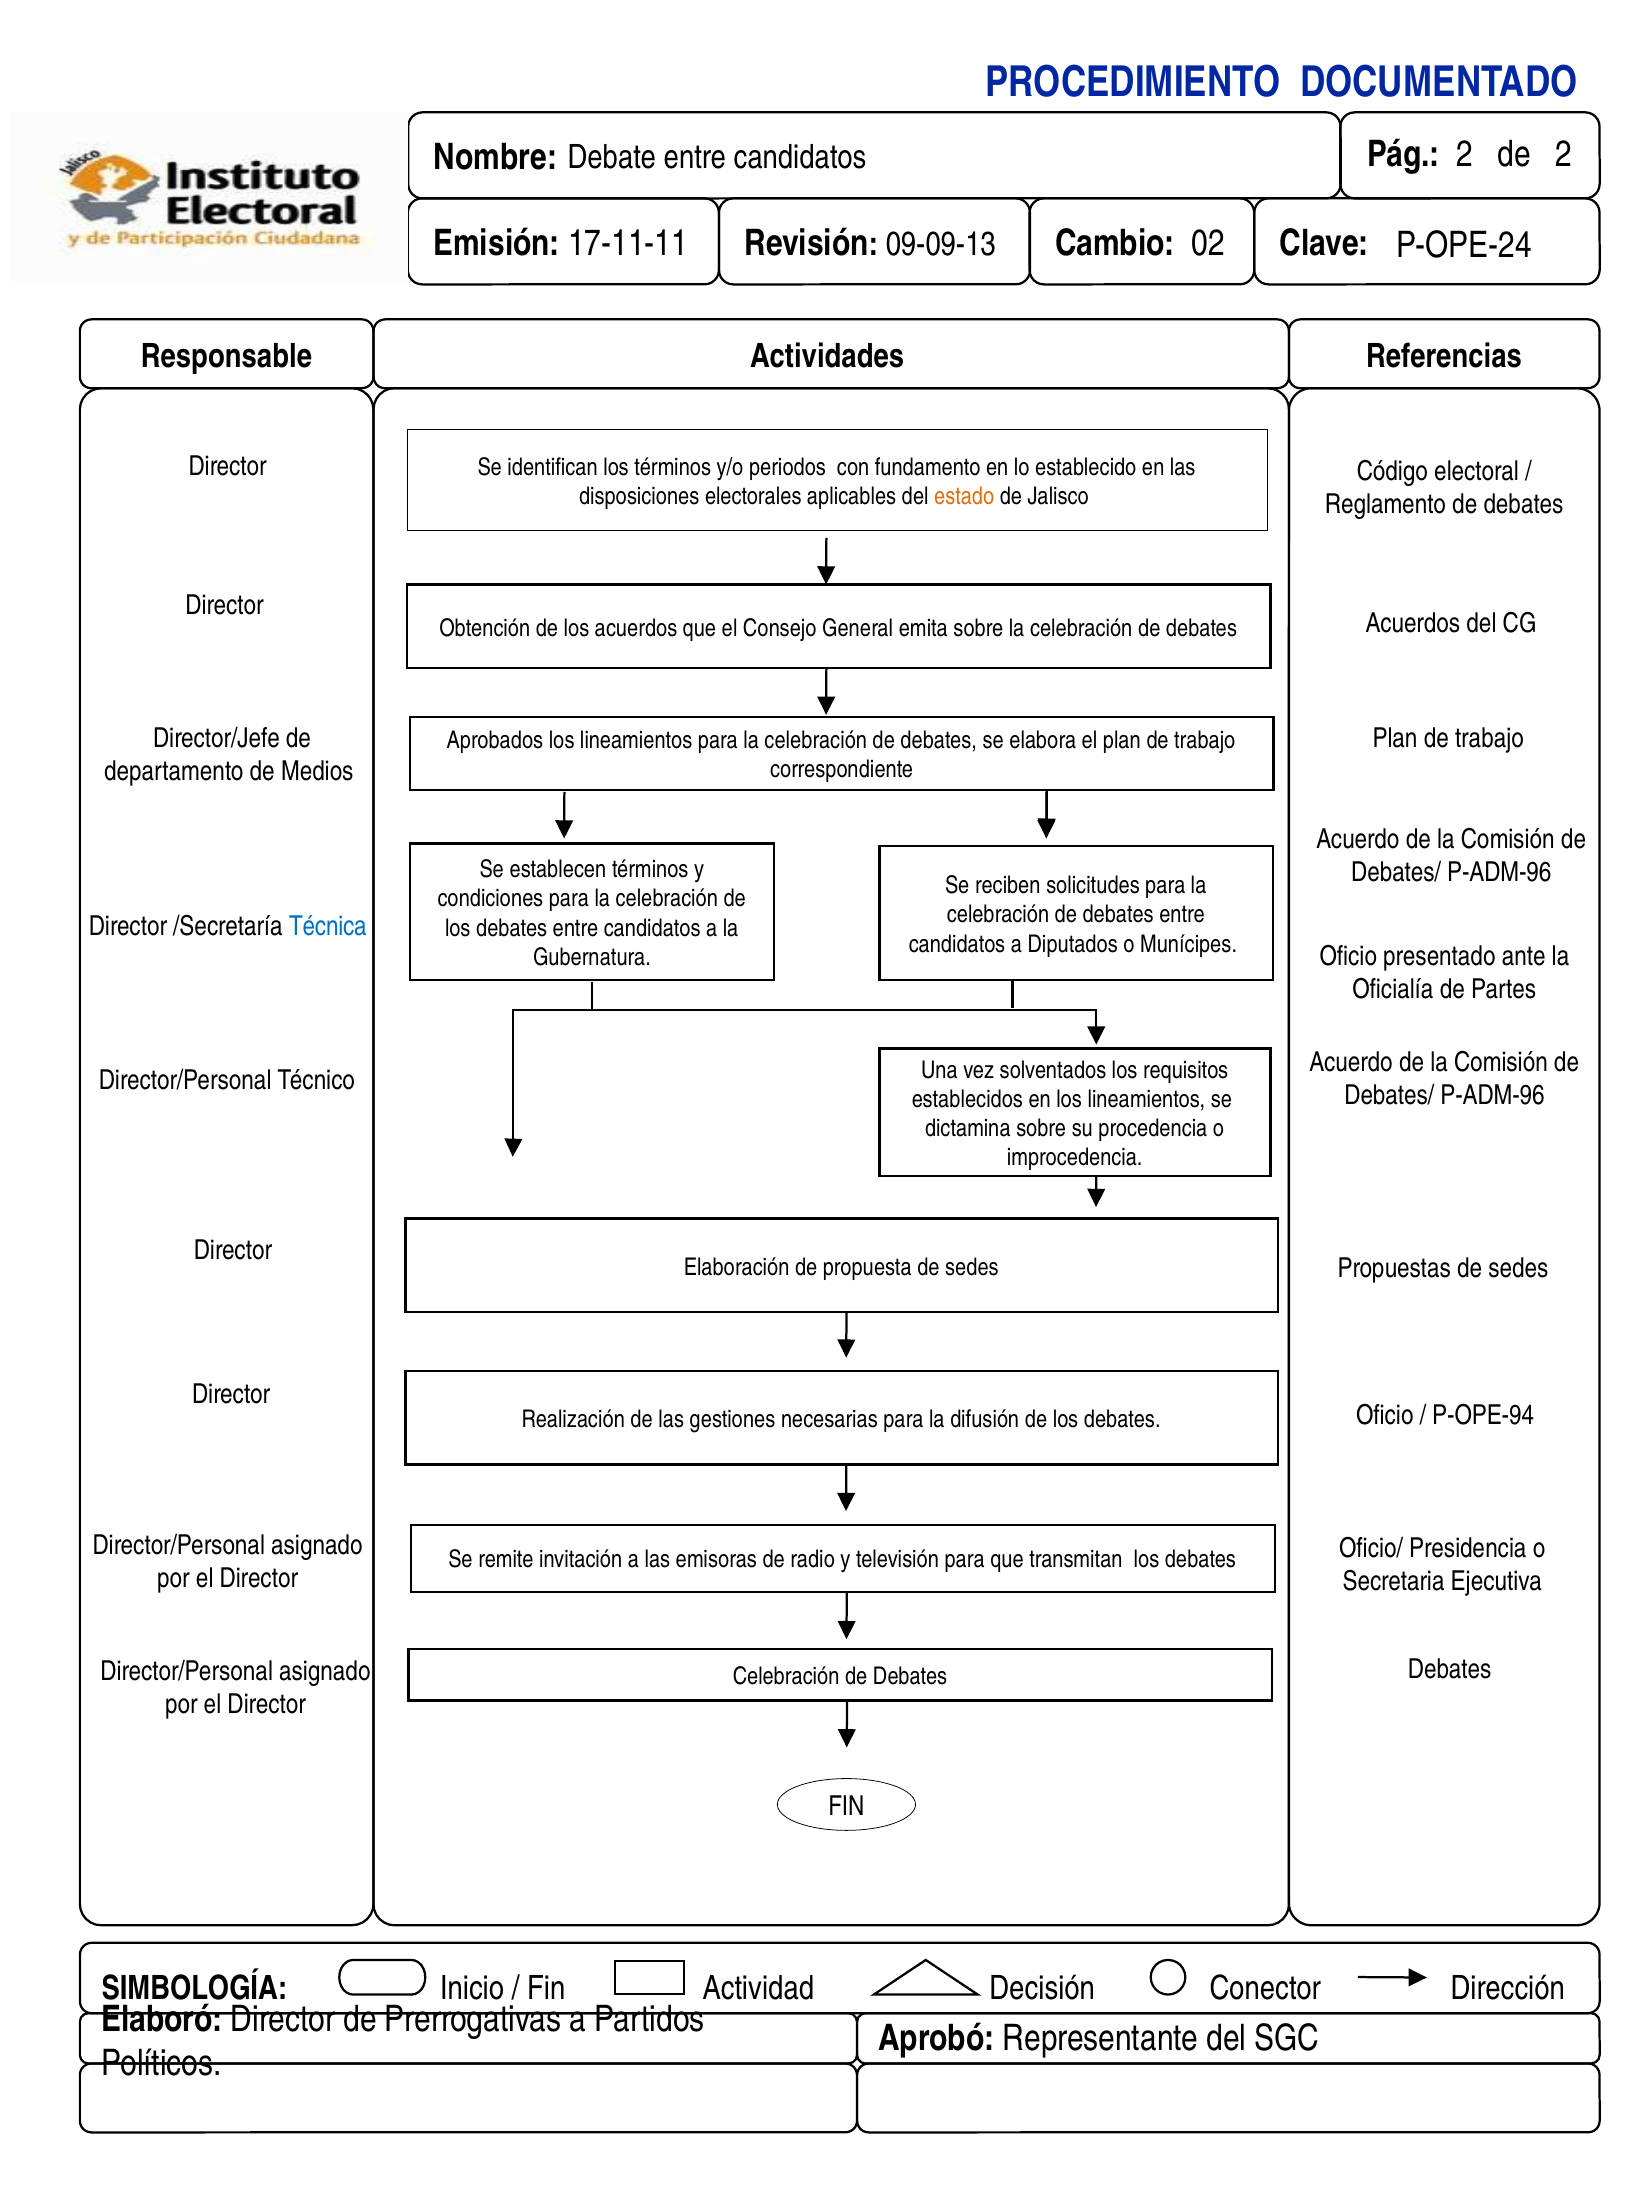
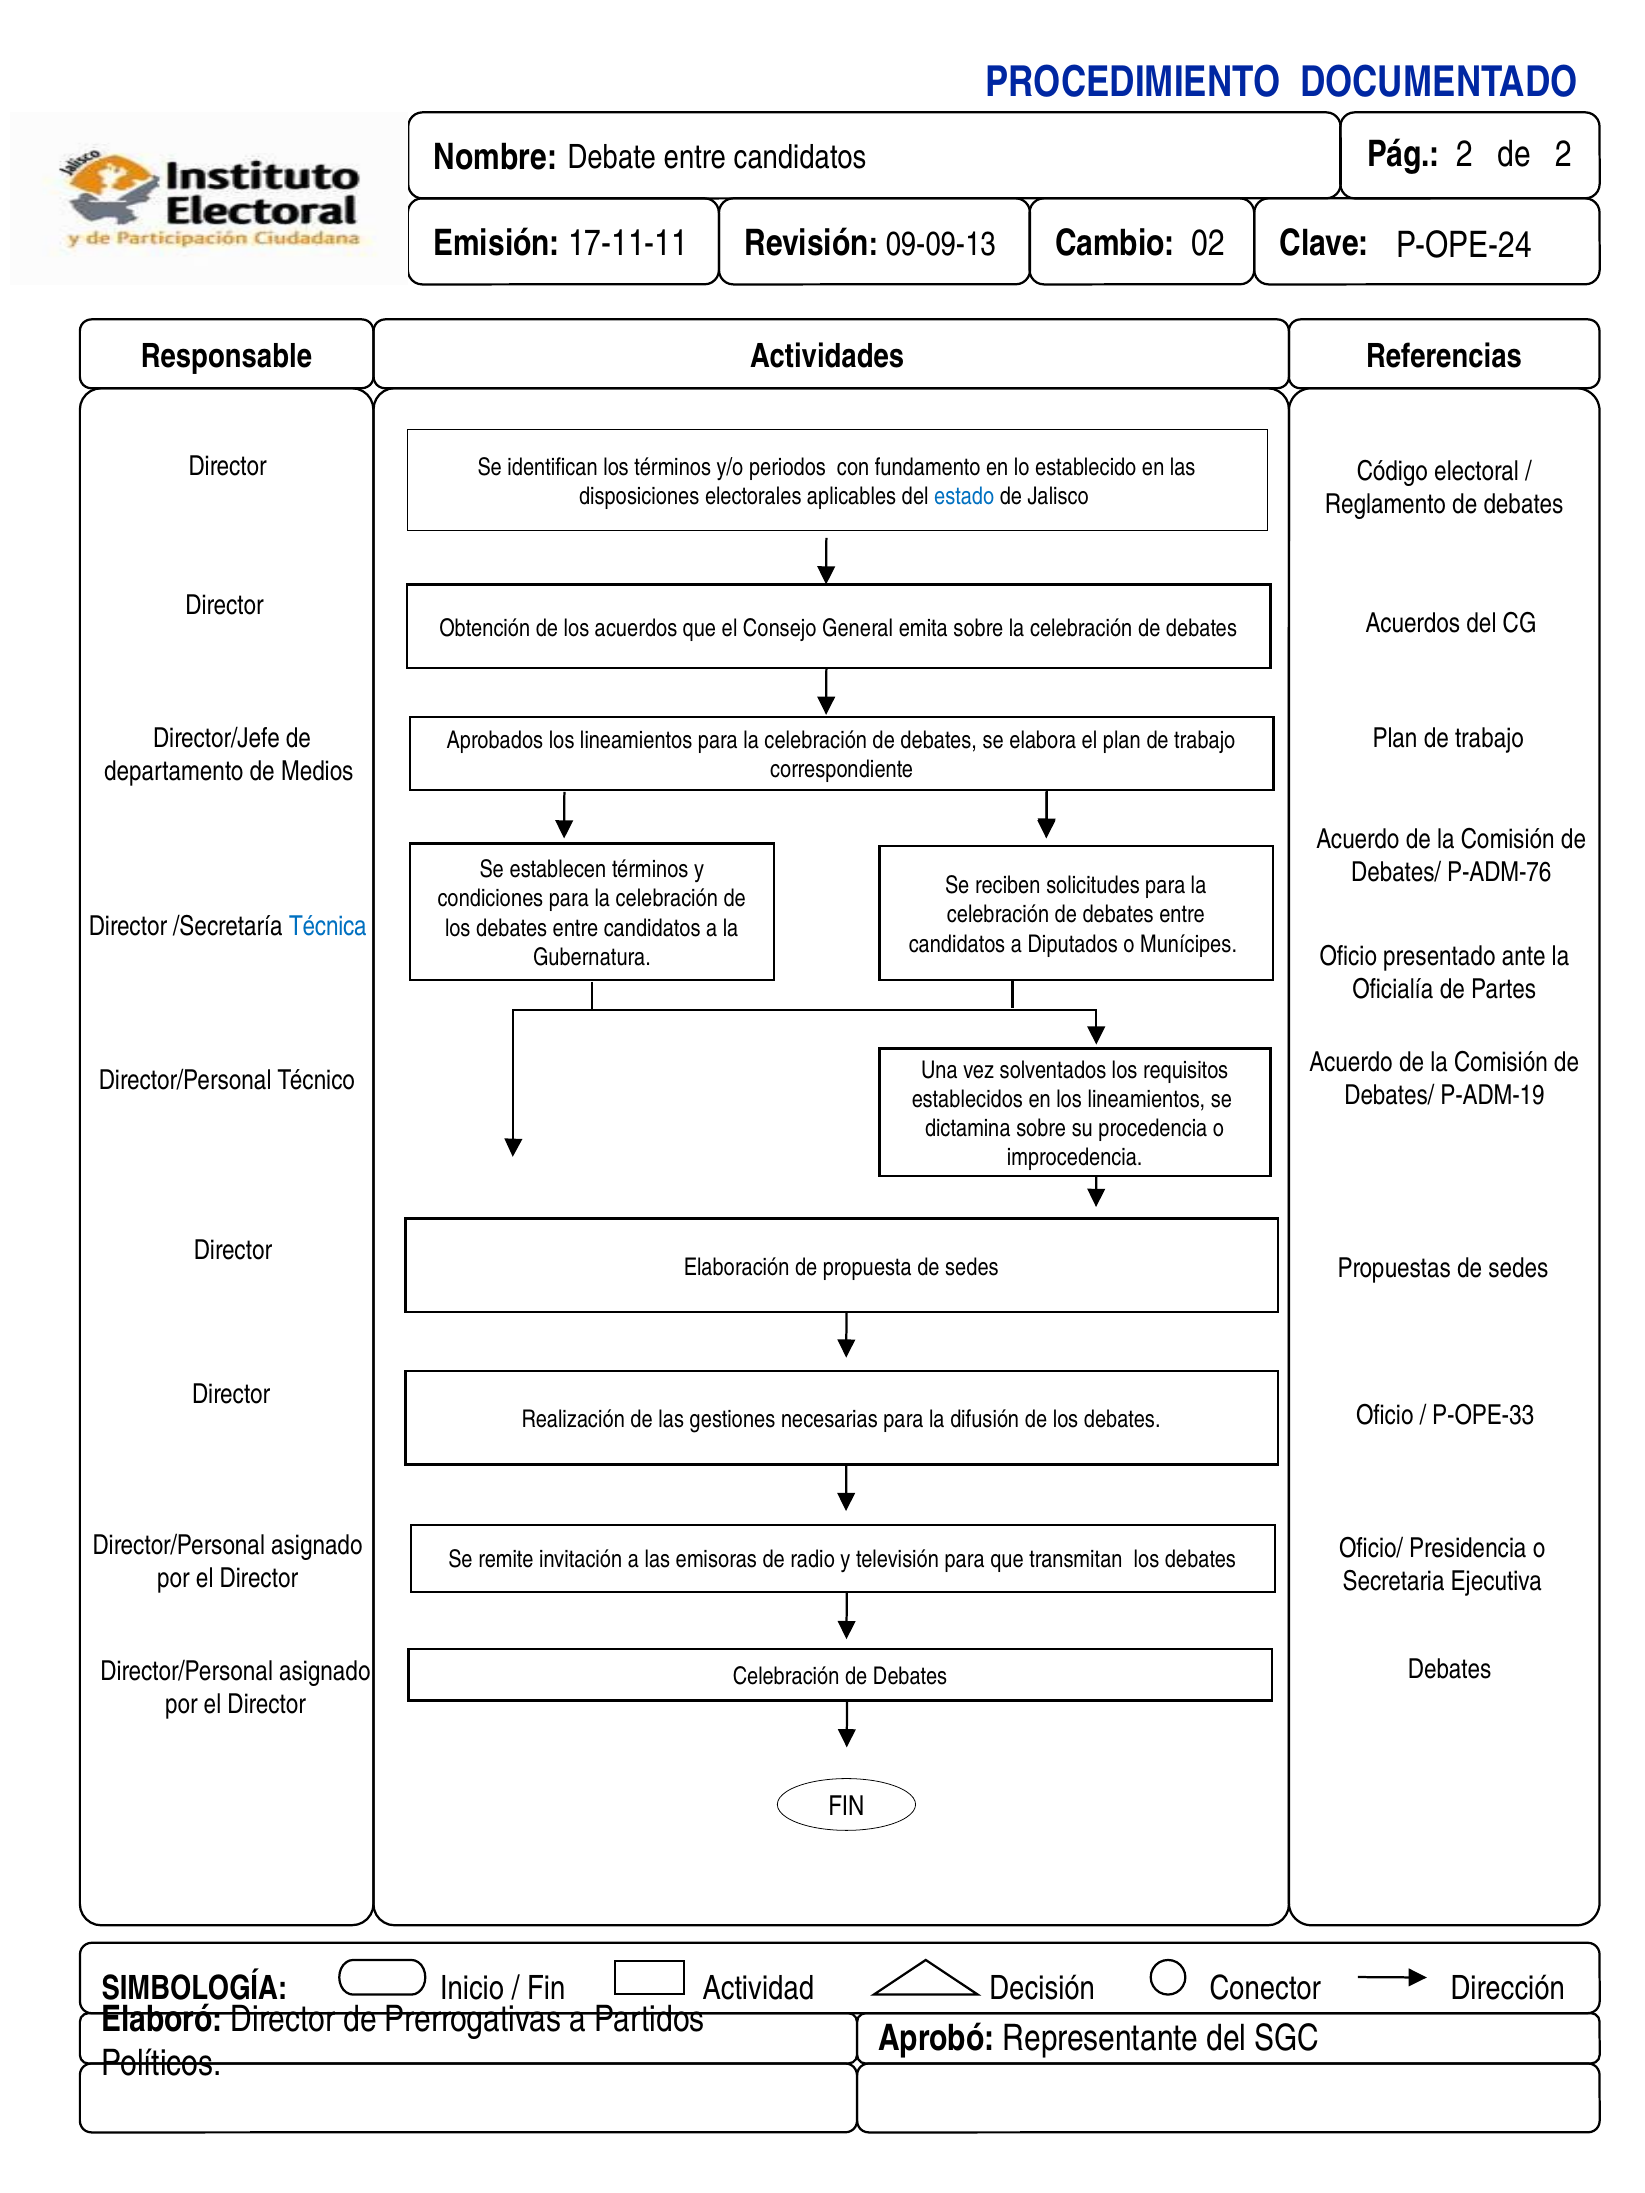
estado colour: orange -> blue (964, 496)
P-ADM-96: P-ADM-96 -> P-ADM-76 (1499, 872)
P-ADM-96: P-ADM-96 -> P-ADM-19 (1492, 1096)
P-OPE-94: P-OPE-94 -> P-OPE-33 (1483, 1416)
